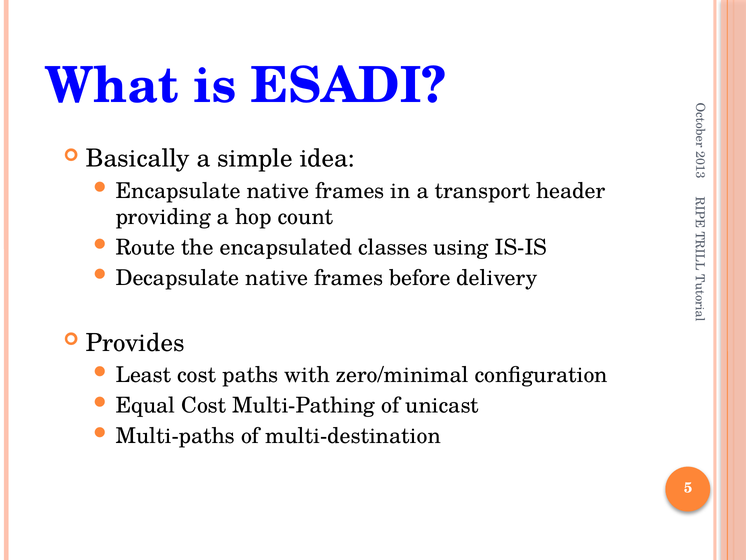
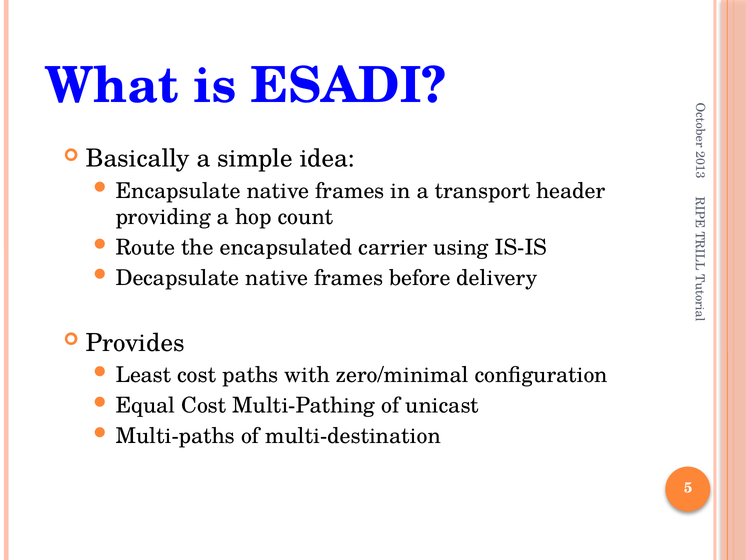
classes: classes -> carrier (393, 247)
